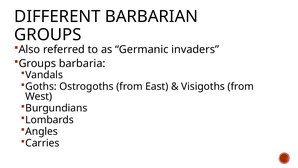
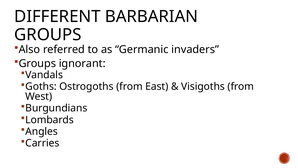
barbaria: barbaria -> ignorant (82, 63)
